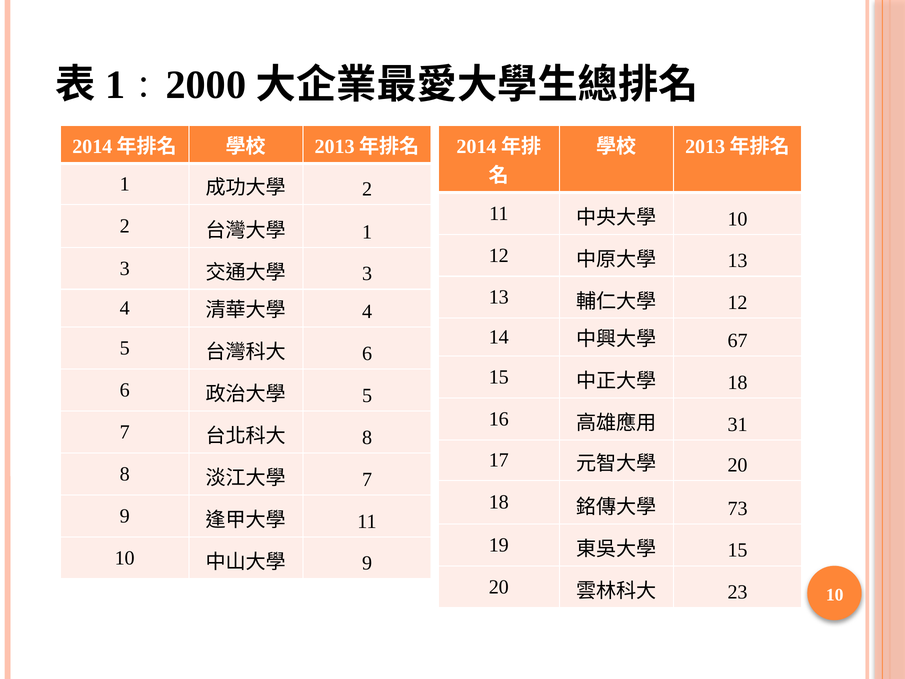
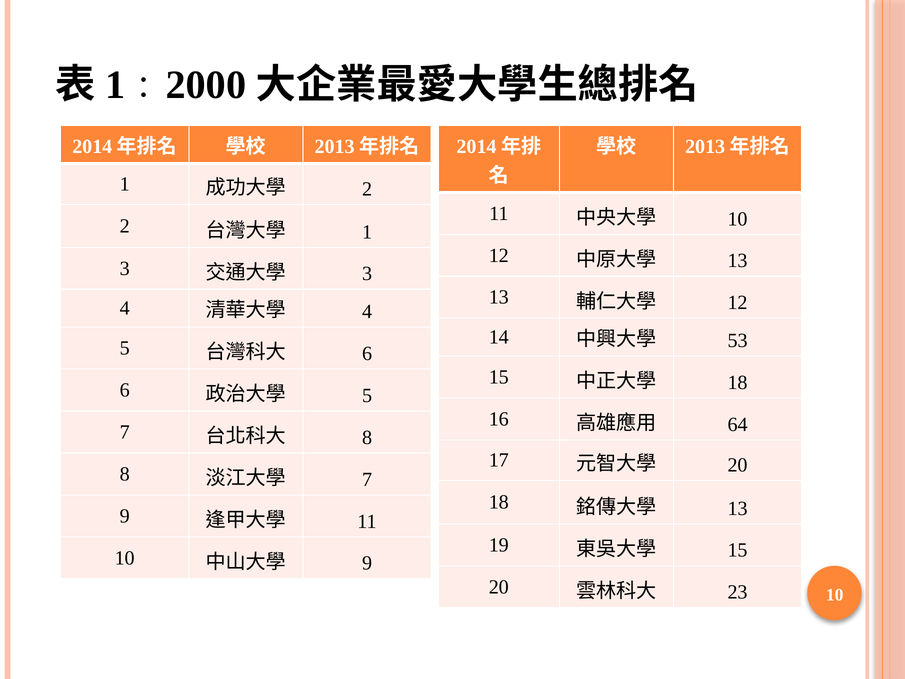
67: 67 -> 53 (738, 340)
31: 31 -> 64 (738, 424)
73: 73 -> 13 (738, 508)
